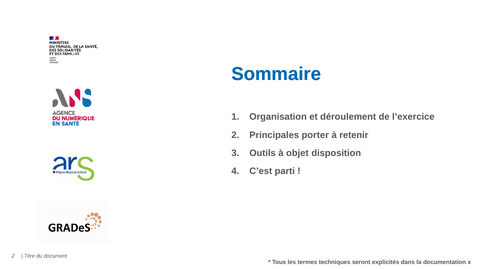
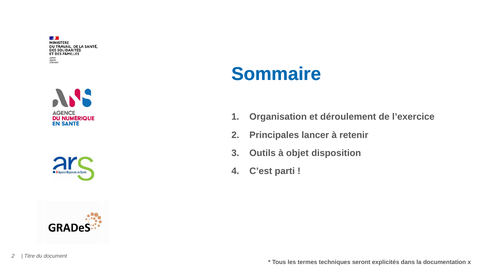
porter: porter -> lancer (315, 135)
